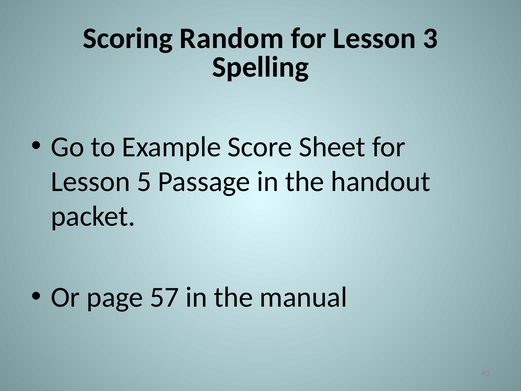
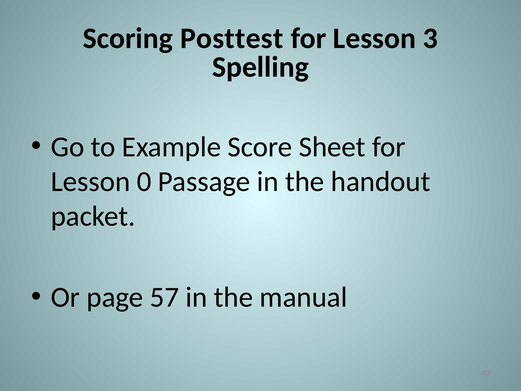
Random: Random -> Posttest (232, 38)
5: 5 -> 0 (144, 181)
